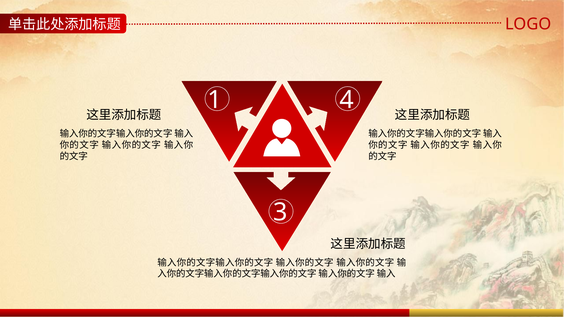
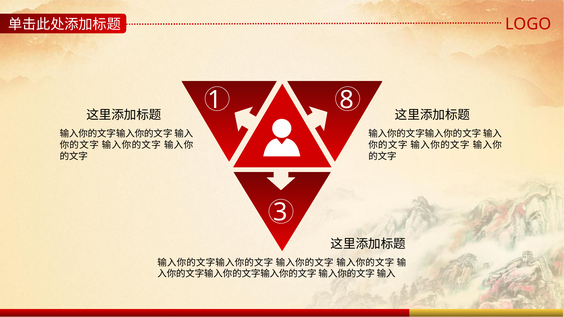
4: 4 -> 8 (347, 100)
